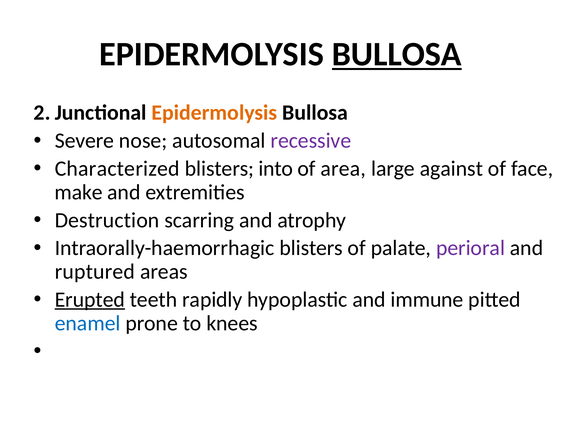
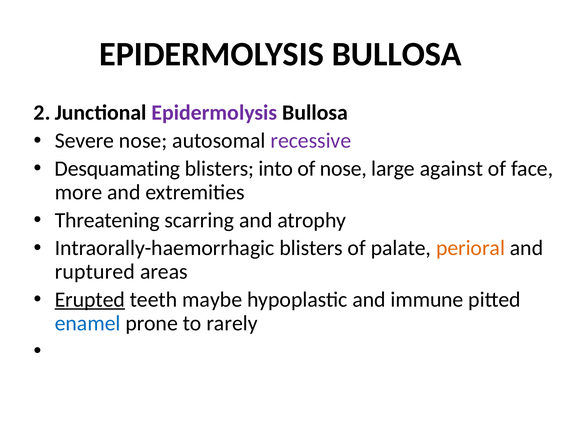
BULLOSA underline: present -> none (397, 54)
Epidermolysis colour: orange -> purple (214, 113)
Characterized: Characterized -> Desquamating (117, 169)
of area: area -> nose (343, 169)
make: make -> more (78, 192)
Destruction: Destruction -> Threatening (107, 220)
perioral colour: purple -> orange (471, 248)
rapidly: rapidly -> maybe (212, 299)
knees: knees -> rarely (232, 323)
